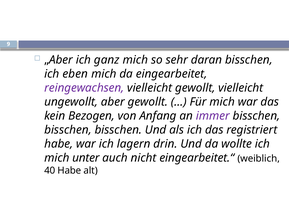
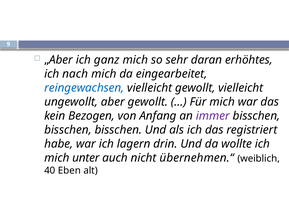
daran bisschen: bisschen -> erhöhtes (249, 60)
eben: eben -> nach (75, 74)
reingewachsen colour: purple -> blue (84, 88)
eingearbeitet.“: eingearbeitet.“ -> übernehmen.“ (197, 158)
40 Habe: Habe -> Eben (69, 170)
